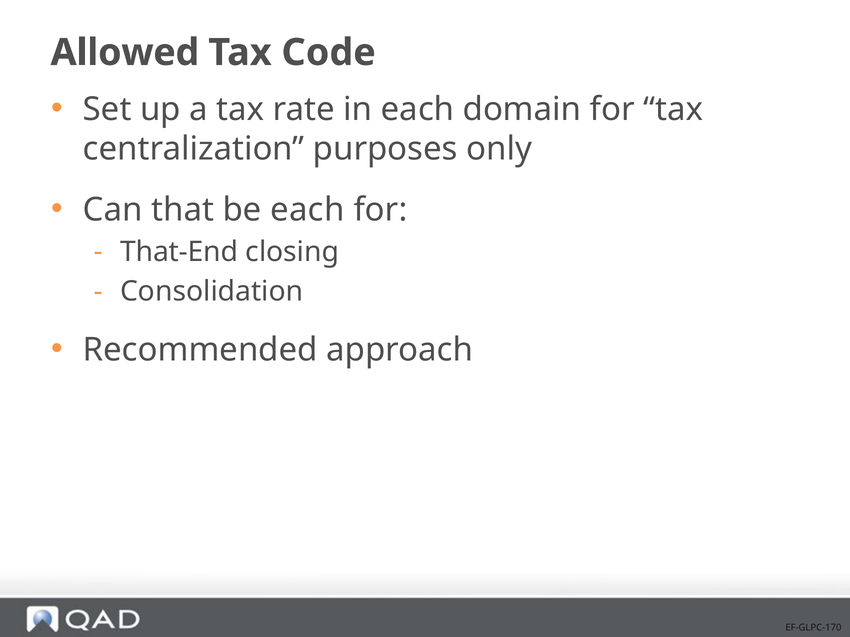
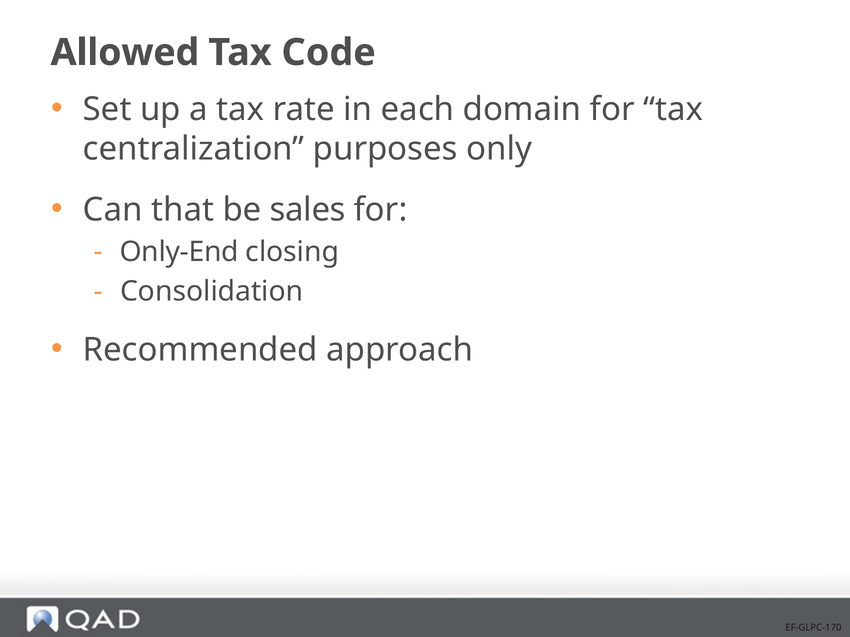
be each: each -> sales (308, 210)
That-End: That-End -> Only-End (179, 252)
